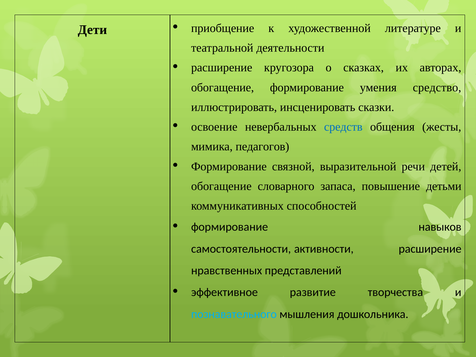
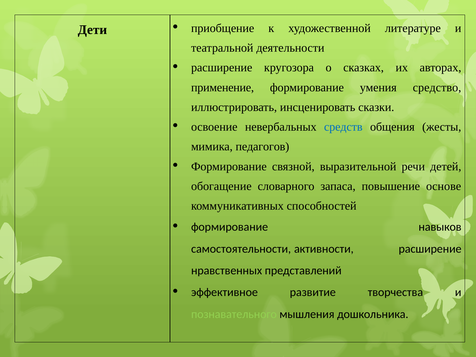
обогащение: обогащение -> применение (223, 87)
детьми: детьми -> основе (444, 186)
познавательного colour: light blue -> light green (234, 314)
